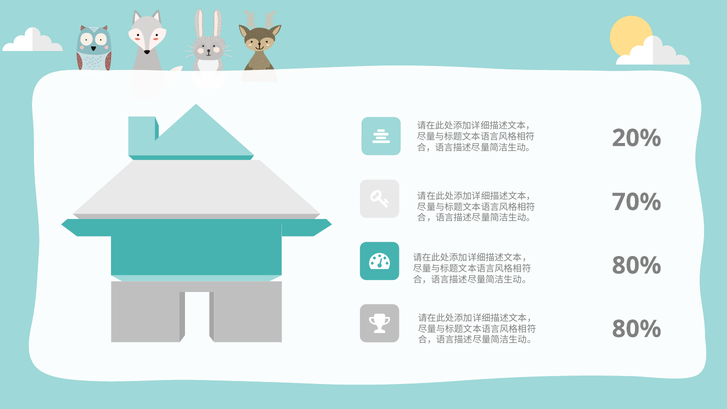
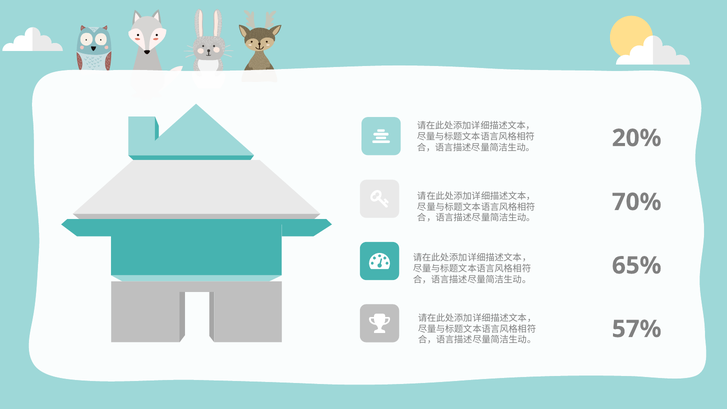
80%: 80% -> 65% (637, 266)
80%: 80% -> 57% (637, 329)
